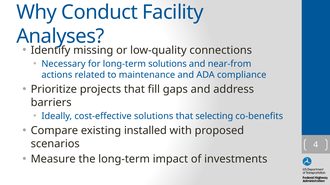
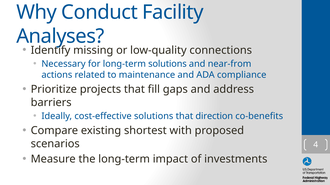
selecting: selecting -> direction (214, 117)
installed: installed -> shortest (145, 131)
